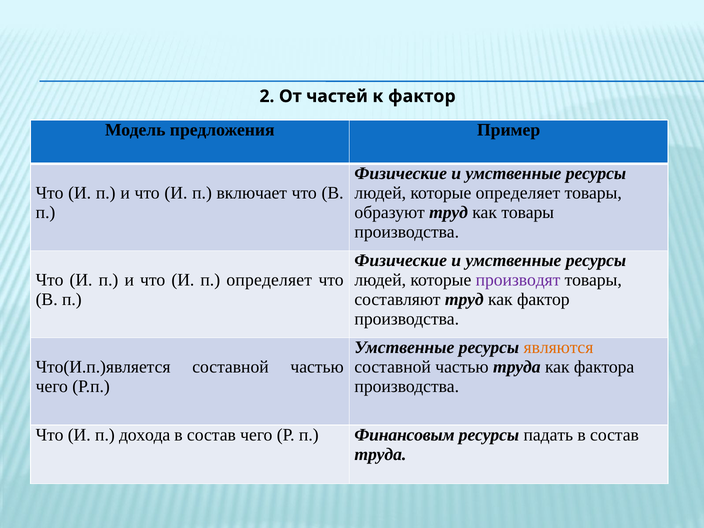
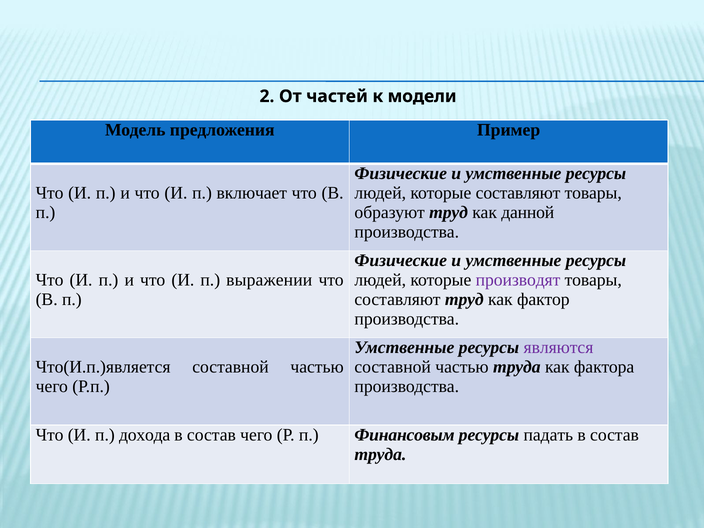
к фактор: фактор -> модели (422, 96)
которые определяет: определяет -> составляют (518, 193)
как товары: товары -> данной (528, 212)
п определяет: определяет -> выражении (269, 280)
являются colour: orange -> purple (558, 348)
